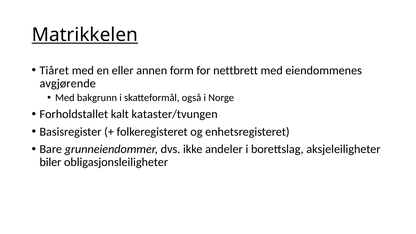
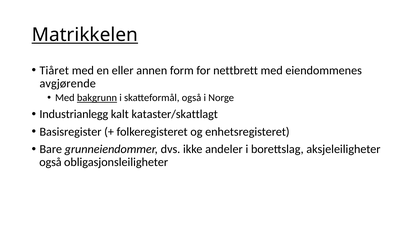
bakgrunn underline: none -> present (97, 98)
Forholdstallet: Forholdstallet -> Industrianlegg (74, 114)
kataster/tvungen: kataster/tvungen -> kataster/skattlagt (175, 114)
biler: biler -> også (50, 162)
